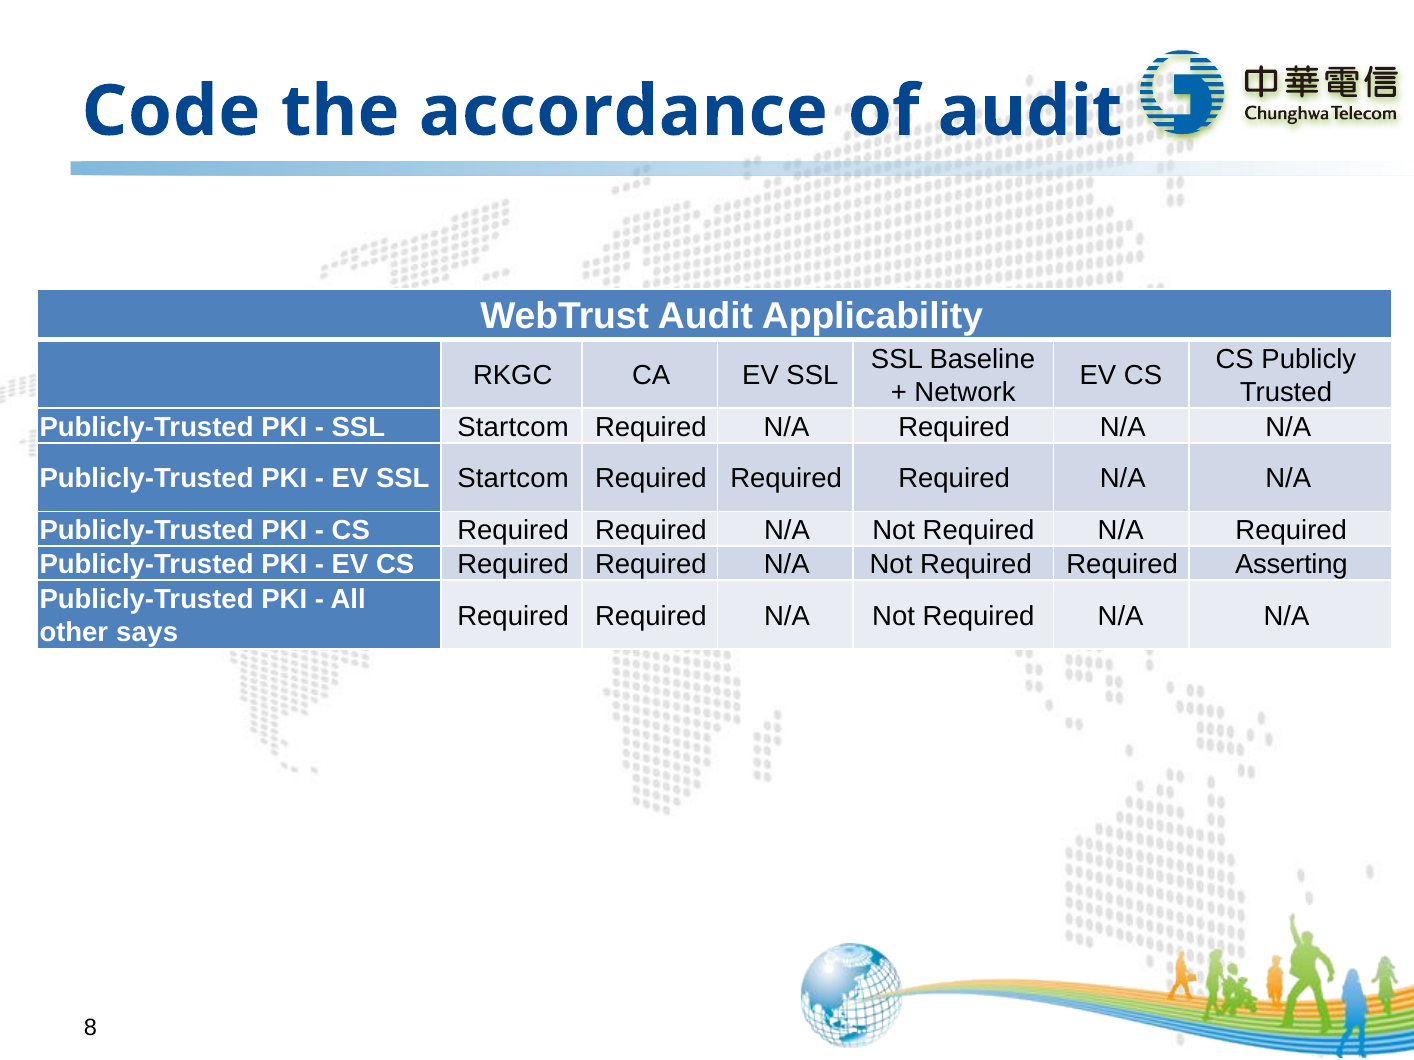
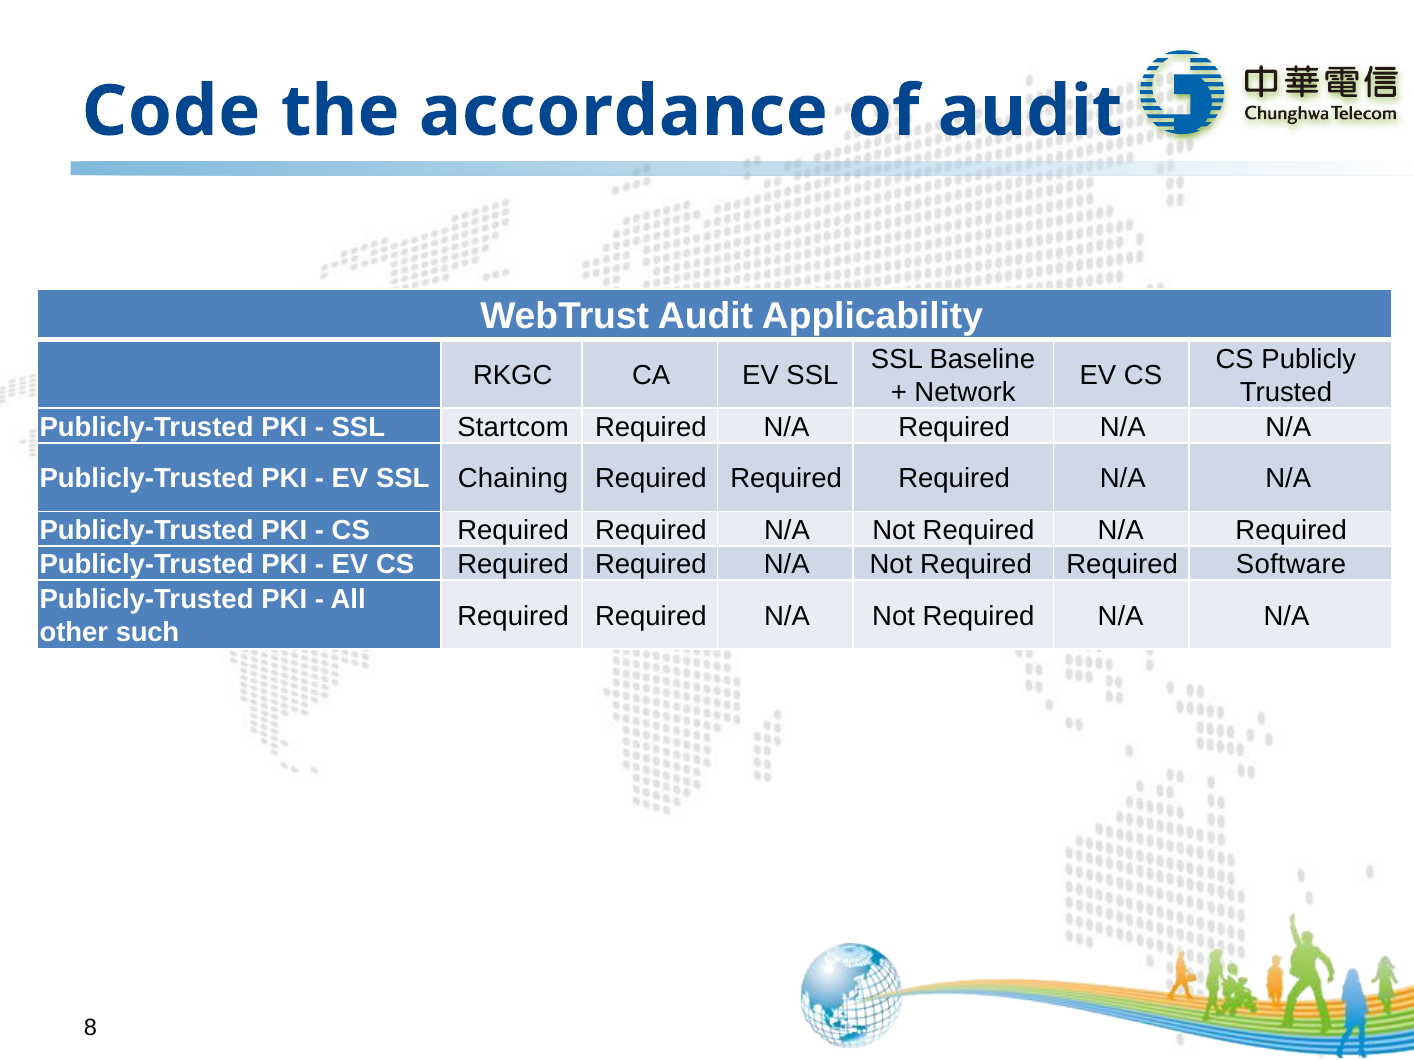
EV SSL Startcom: Startcom -> Chaining (513, 479)
Asserting: Asserting -> Software (1291, 565)
says: says -> such (147, 633)
